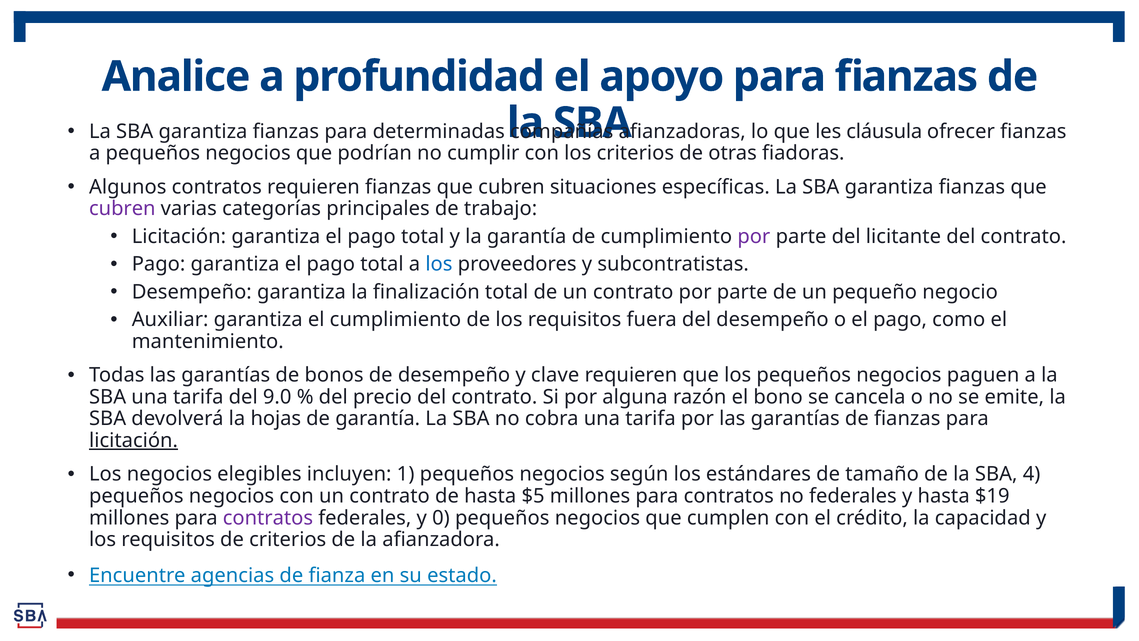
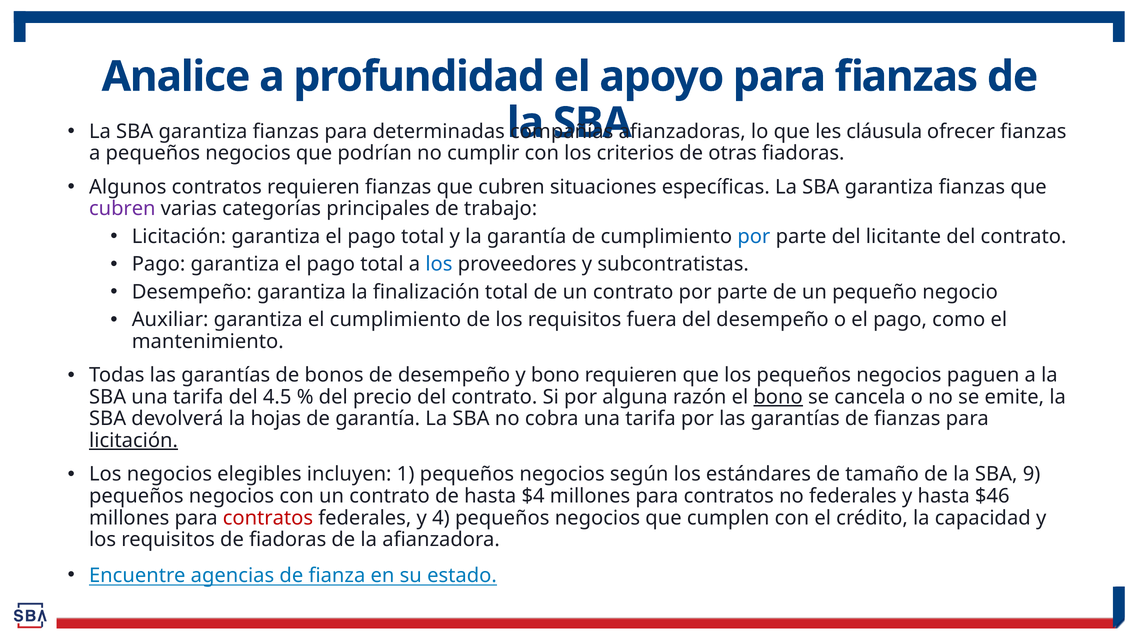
por colour: purple -> blue (754, 236)
y clave: clave -> bono (555, 375)
9.0: 9.0 -> 4.5 (277, 397)
bono underline: none -> present (778, 397)
4: 4 -> 9 (1032, 474)
$5: $5 -> $4 (533, 496)
$19: $19 -> $46 (992, 496)
contratos colour: purple -> red (268, 518)
0: 0 -> 4 (441, 518)
de criterios: criterios -> fiadoras (288, 539)
